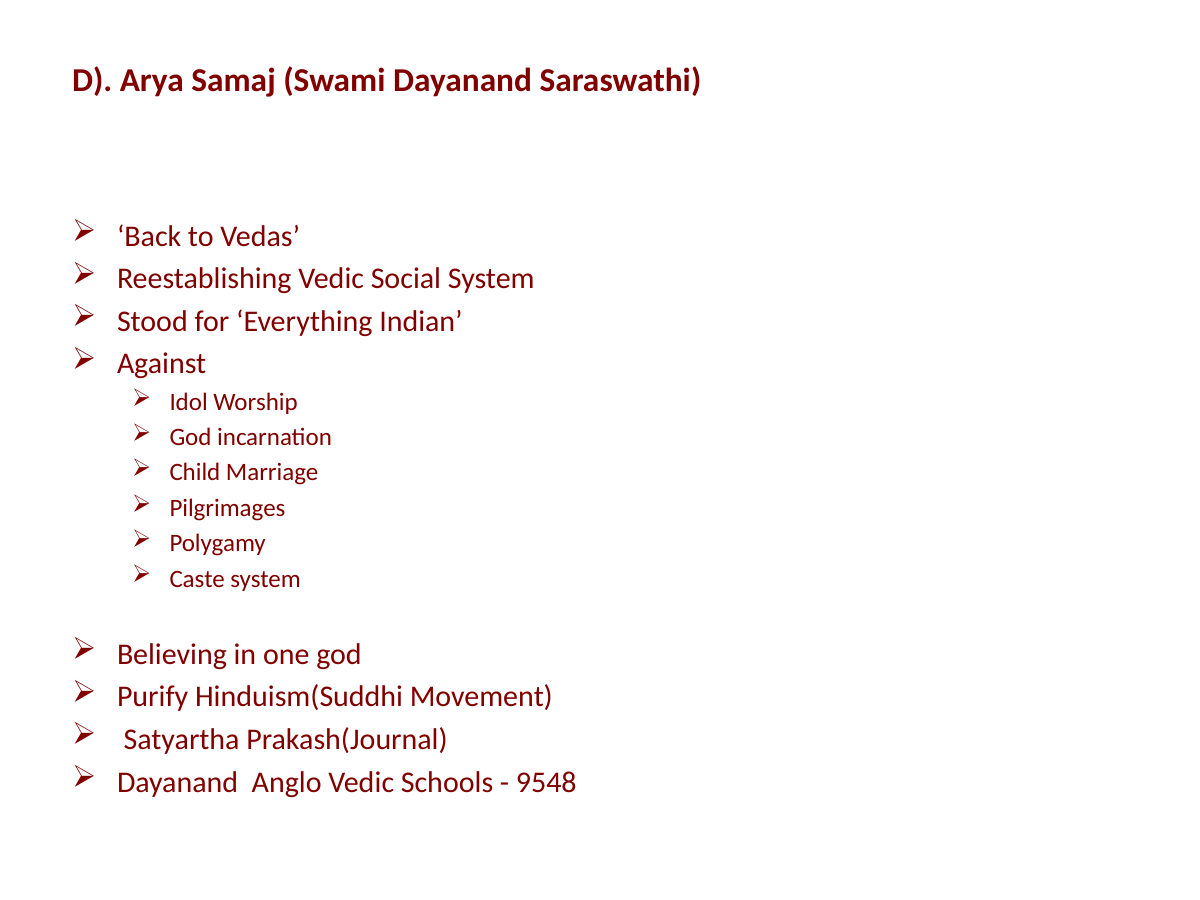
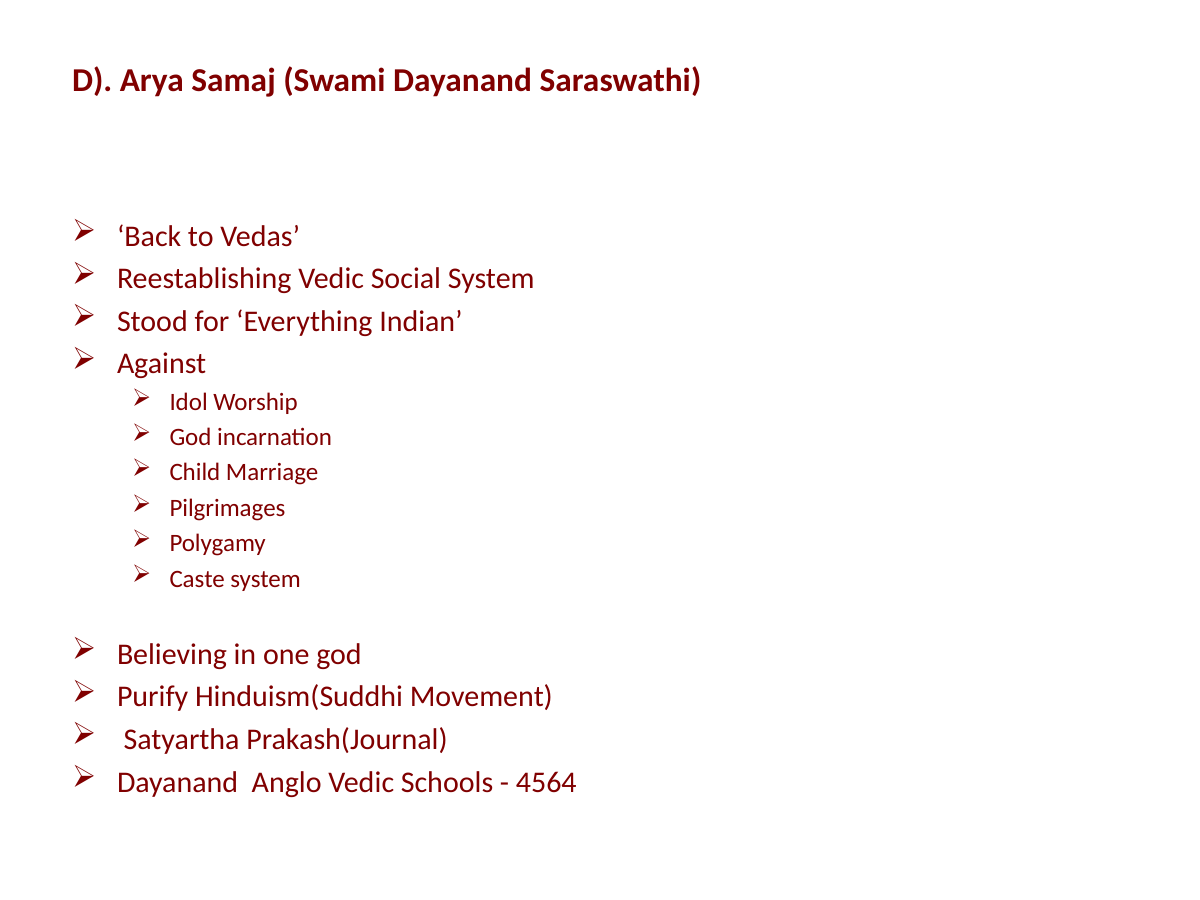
9548: 9548 -> 4564 (546, 782)
